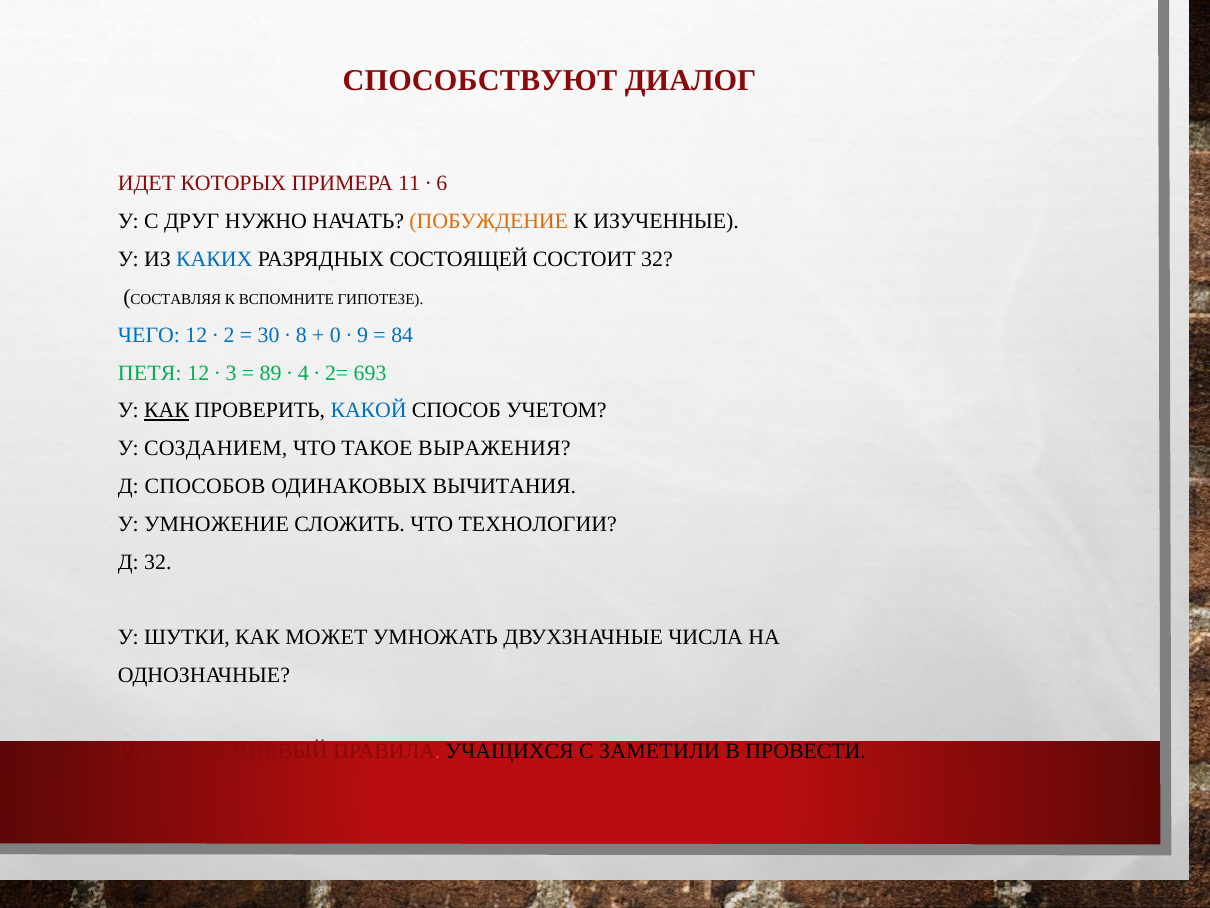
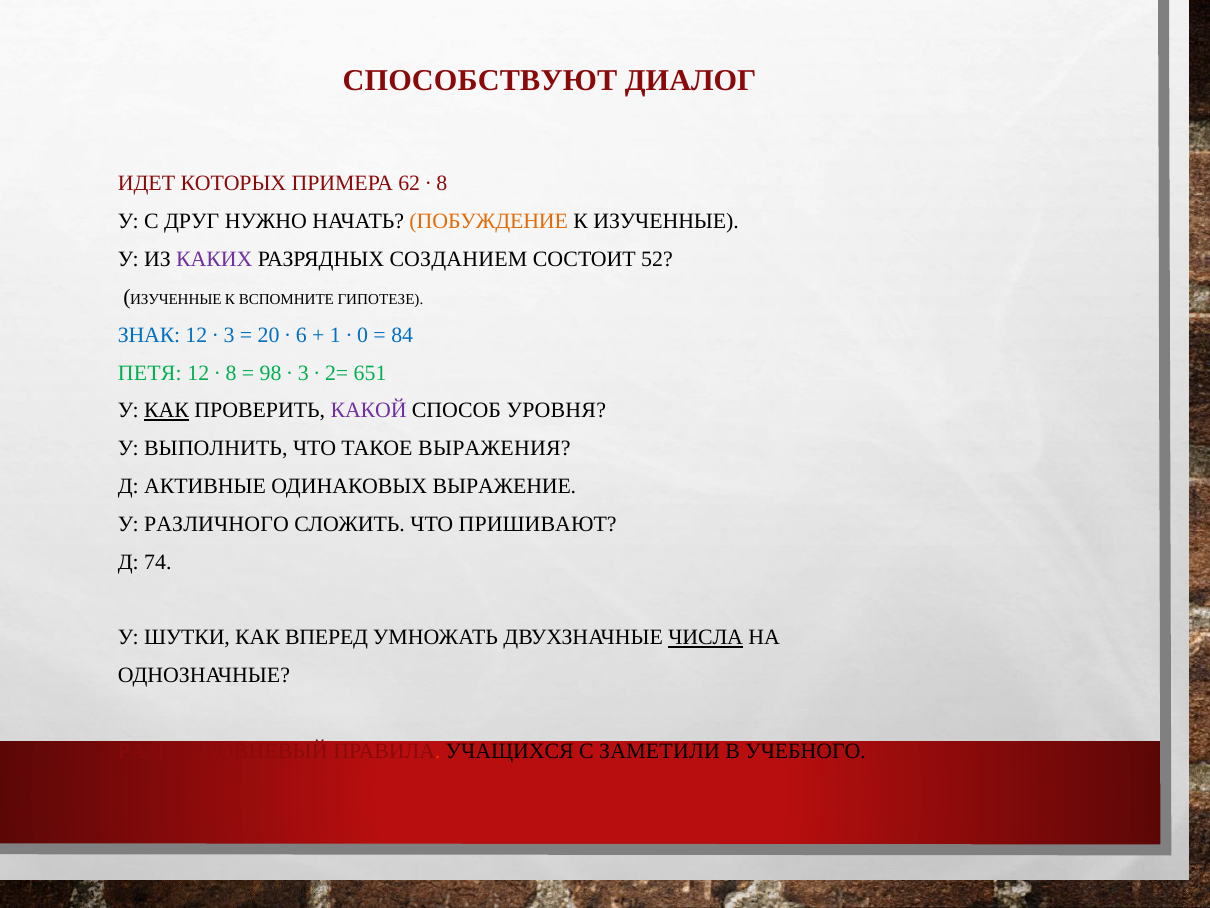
11: 11 -> 62 (409, 183)
6: 6 -> 8 (442, 183)
КАКИХ colour: blue -> purple (214, 259)
СОСТОЯЩЕЙ: СОСТОЯЩЕЙ -> СОЗДАНИЕМ (458, 259)
СОСТОИТ 32: 32 -> 52 (657, 259)
СОСТАВЛЯЯ: СОСТАВЛЯЯ -> ИЗУЧЕННЫЕ (176, 299)
ЧЕГО: ЧЕГО -> ЗНАК (149, 335)
2: 2 -> 3 (229, 335)
30: 30 -> 20 (269, 335)
8: 8 -> 6 (301, 335)
0: 0 -> 1 (335, 335)
9: 9 -> 0 (363, 335)
3: 3 -> 8 (231, 373)
89: 89 -> 98 (271, 373)
4: 4 -> 3 (303, 373)
693: 693 -> 651 (370, 373)
КАКОЙ colour: blue -> purple (369, 410)
УЧЕТОМ: УЧЕТОМ -> УРОВНЯ (556, 410)
СОЗДАНИЕМ: СОЗДАНИЕМ -> ВЫПОЛНИТЬ (216, 448)
СПОСОБОВ: СПОСОБОВ -> АКТИВНЫЕ (205, 486)
ВЫЧИТАНИЯ: ВЫЧИТАНИЯ -> ВЫРАЖЕНИЕ (504, 486)
УМНОЖЕНИЕ: УМНОЖЕНИЕ -> РАЗЛИЧНОГО (216, 524)
ТЕХНОЛОГИИ: ТЕХНОЛОГИИ -> ПРИШИВАЮТ (538, 524)
Д 32: 32 -> 74 (158, 562)
МОЖЕТ: МОЖЕТ -> ВПЕРЕД (327, 637)
ЧИСЛА underline: none -> present (706, 637)
ПРОВЕСТИ: ПРОВЕСТИ -> УЧЕБНОГО (806, 751)
